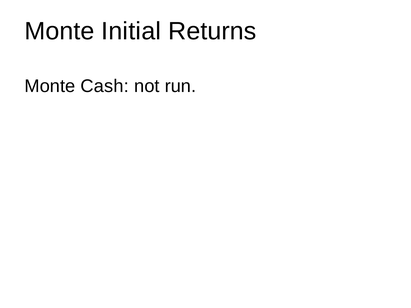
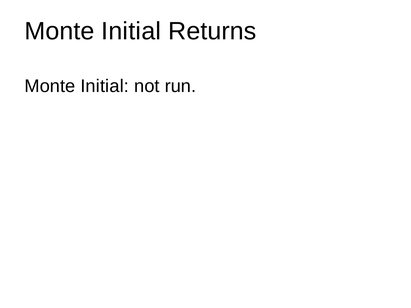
Cash: Cash -> Initial (105, 86)
